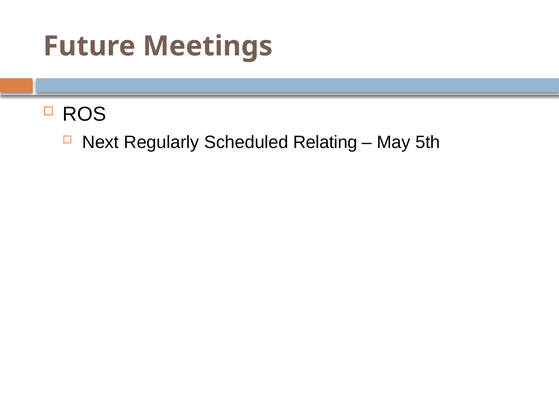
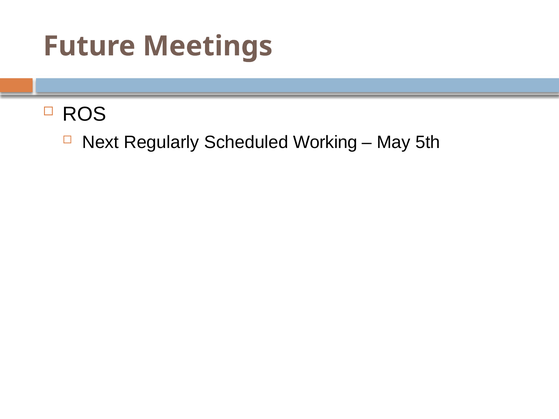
Relating: Relating -> Working (325, 142)
